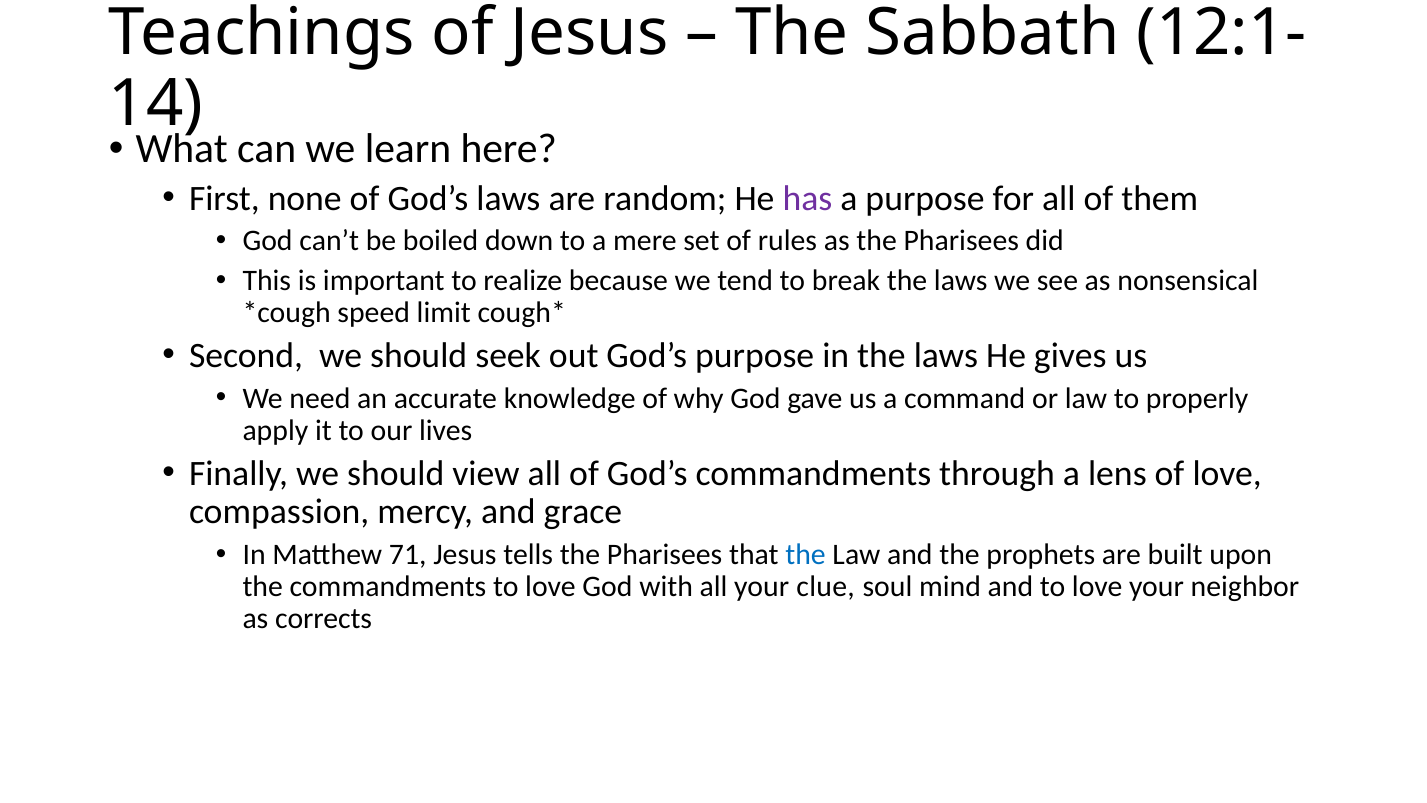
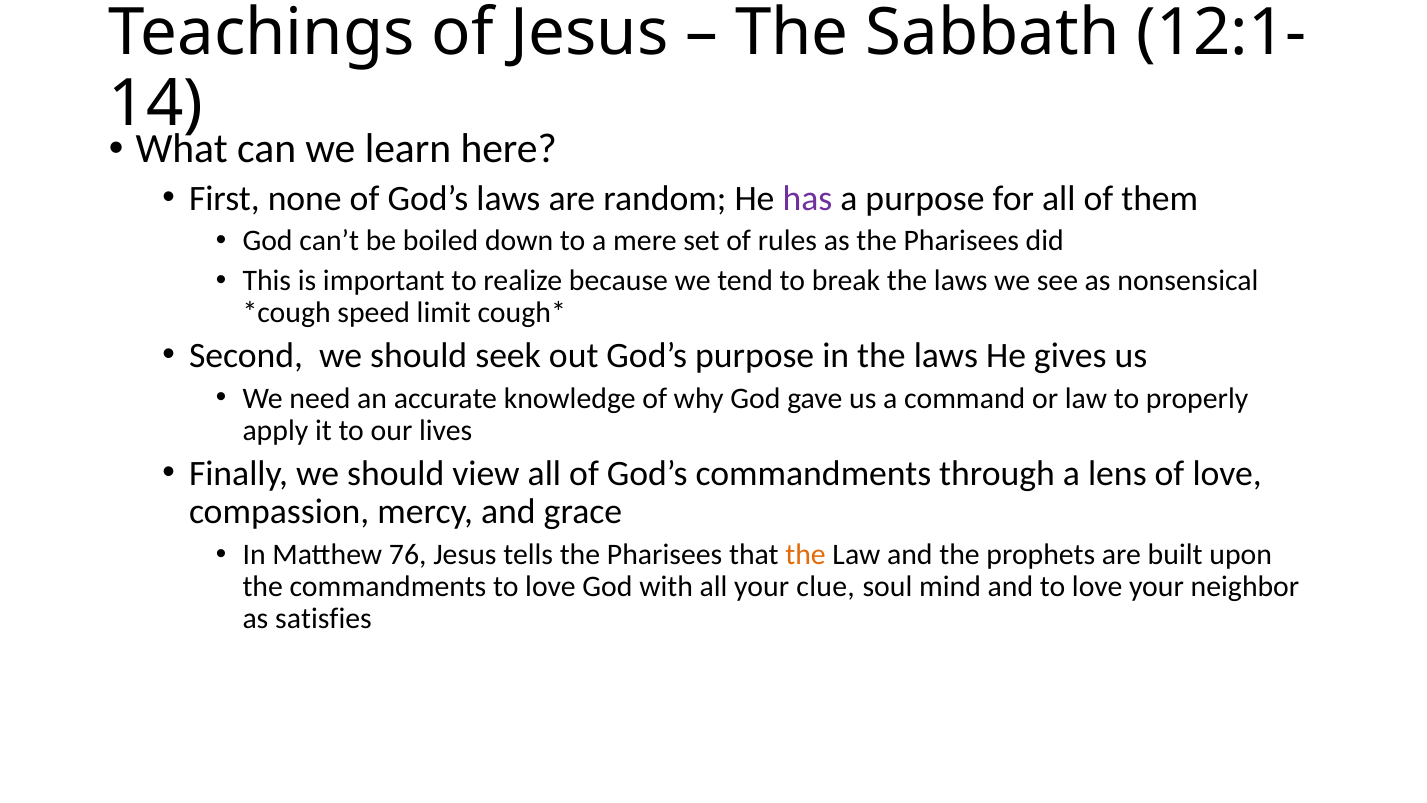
71: 71 -> 76 (408, 554)
the colour: blue -> orange (806, 554)
corrects: corrects -> satisfies (323, 619)
